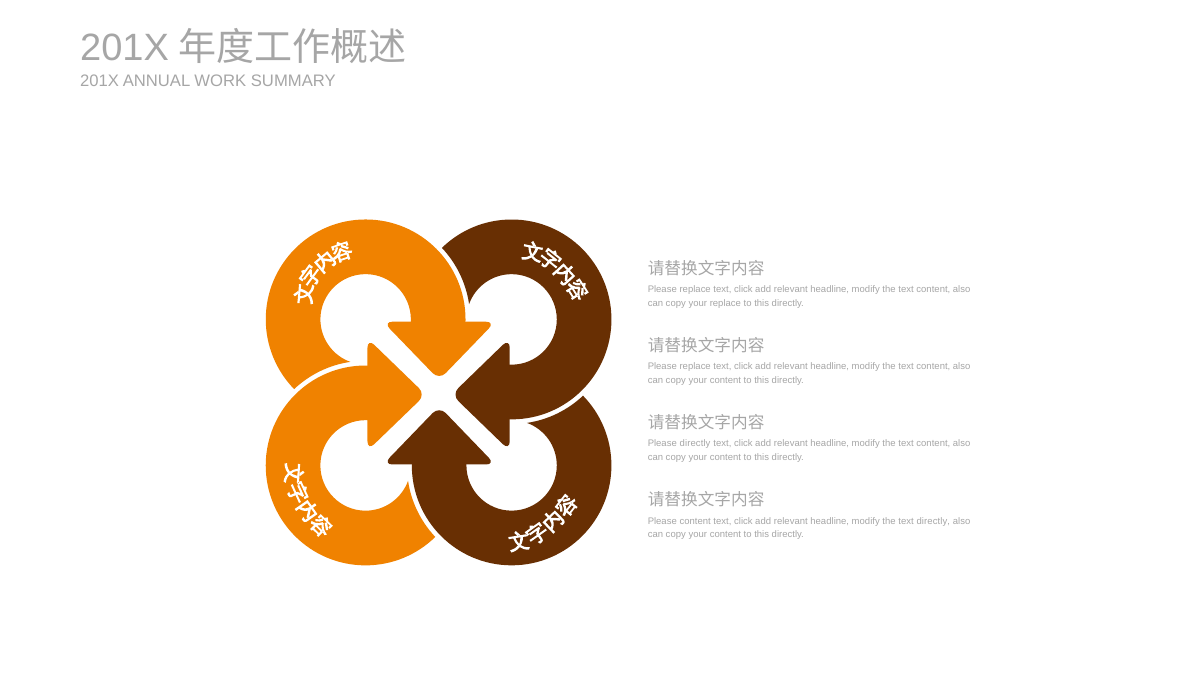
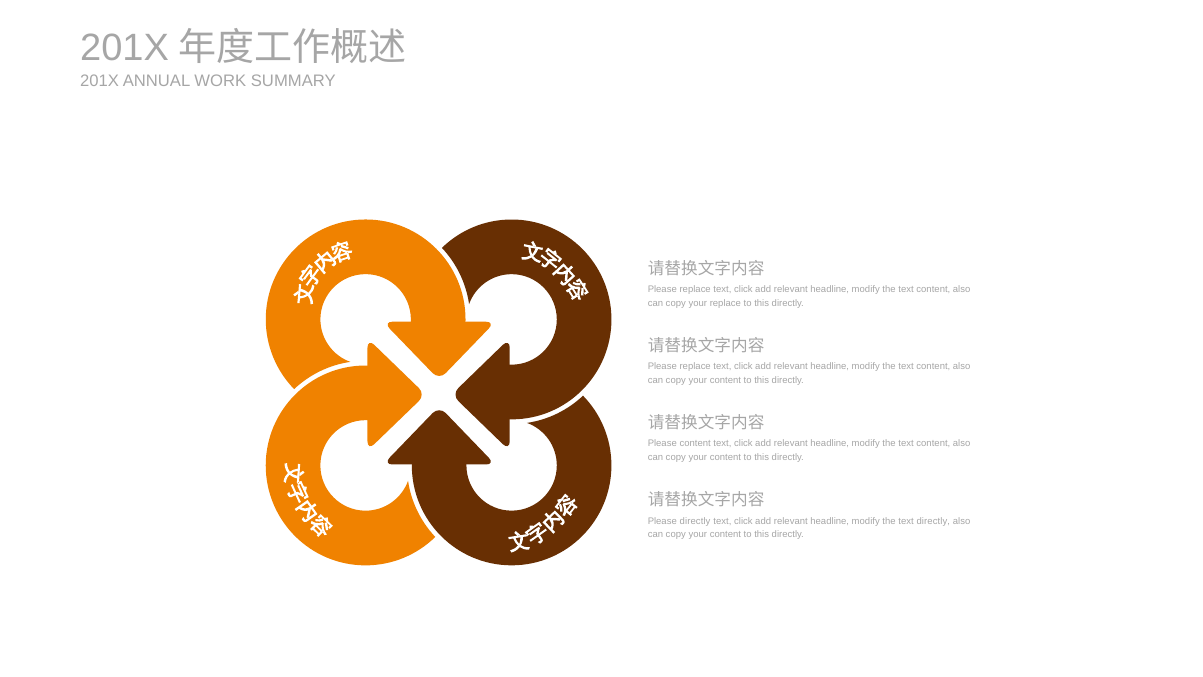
Please directly: directly -> content (695, 444)
Please content: content -> directly (695, 521)
